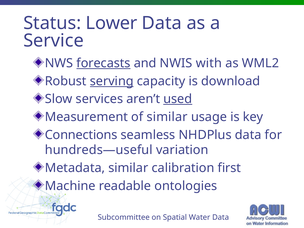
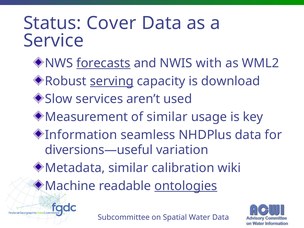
Lower: Lower -> Cover (111, 23)
used underline: present -> none (178, 99)
Connections: Connections -> Information (81, 135)
hundreds—useful: hundreds—useful -> diversions—useful (99, 150)
first: first -> wiki (229, 168)
ontologies underline: none -> present (186, 186)
